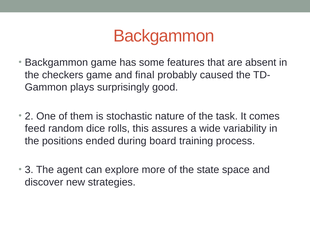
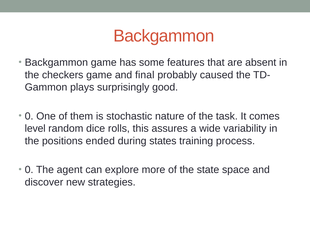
2: 2 -> 0 (29, 116)
feed: feed -> level (35, 129)
board: board -> states (163, 141)
3: 3 -> 0 (29, 170)
